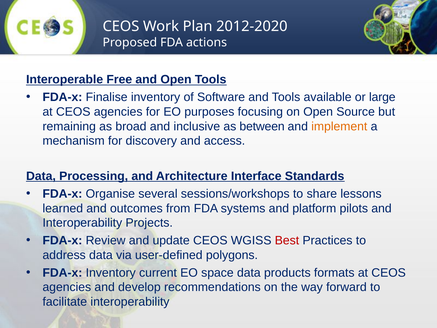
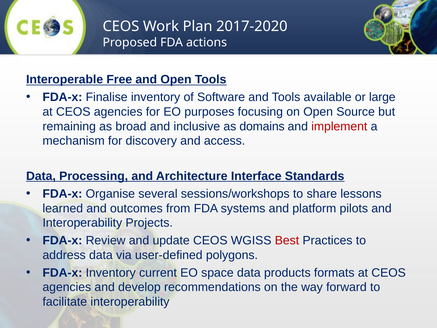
2012-2020: 2012-2020 -> 2017-2020 (252, 26)
between: between -> domains (262, 126)
implement colour: orange -> red (339, 126)
